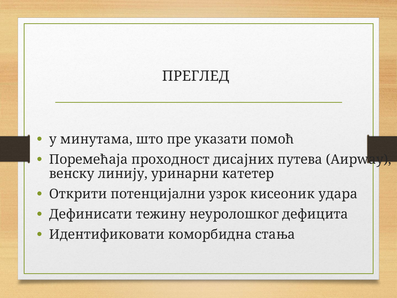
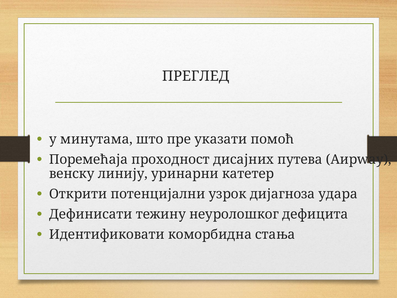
кисеоник: кисеоник -> дијагноза (282, 194)
